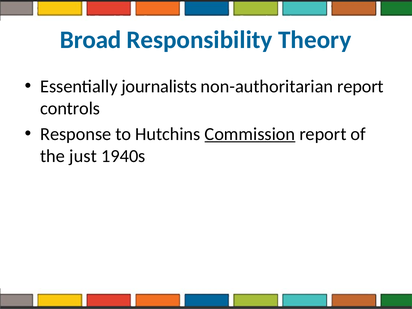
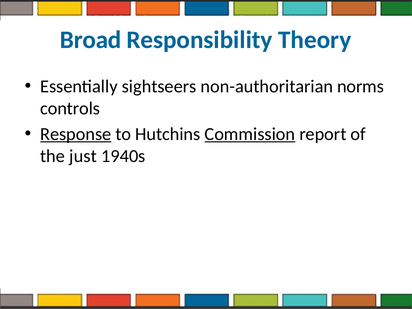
journalists: journalists -> sightseers (159, 86)
non-authoritarian report: report -> norms (360, 86)
Response underline: none -> present (76, 134)
